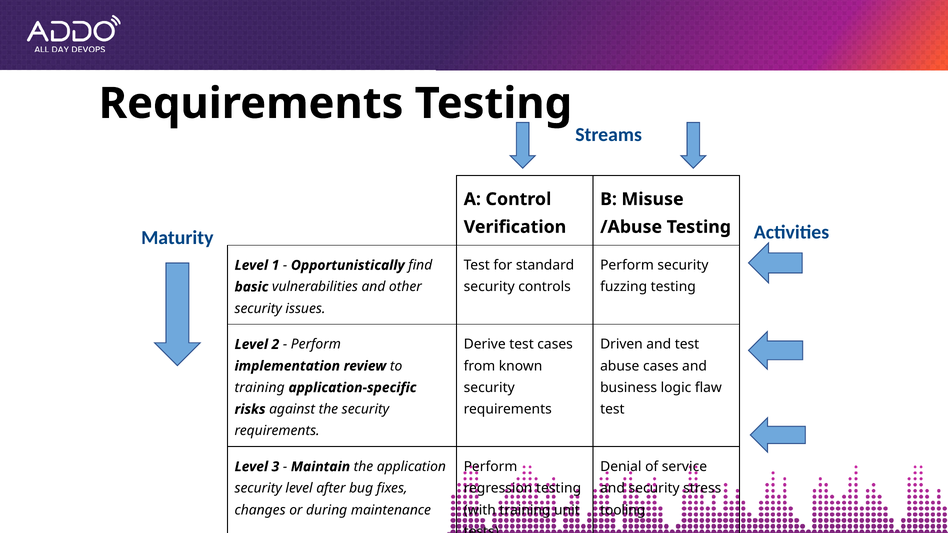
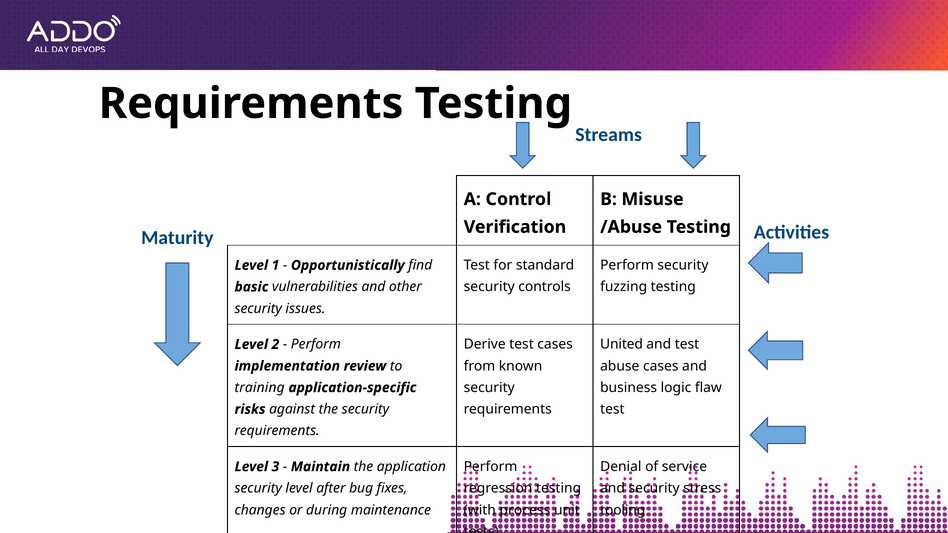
Driven: Driven -> United (621, 345)
with training: training -> process (525, 510)
